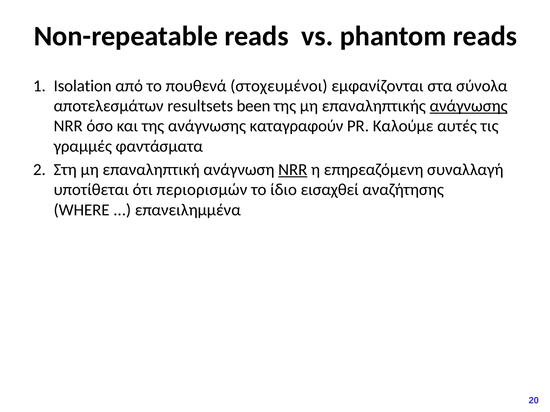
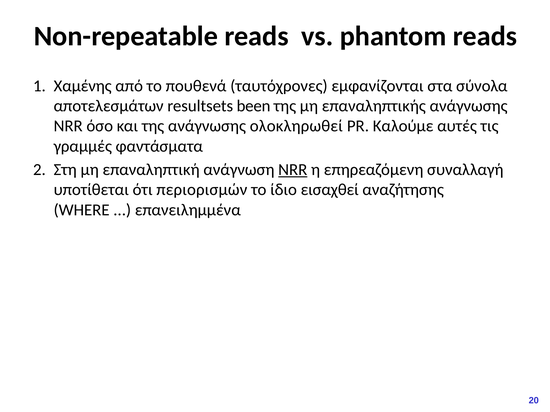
Isolation: Isolation -> Χαμένης (83, 86)
στοχευμένοι: στοχευμένοι -> ταυτόχρονες (279, 86)
ανάγνωσης underline: present -> none (469, 106)
καταγραφούν: καταγραφούν -> ολοκληρωθεί (296, 126)
